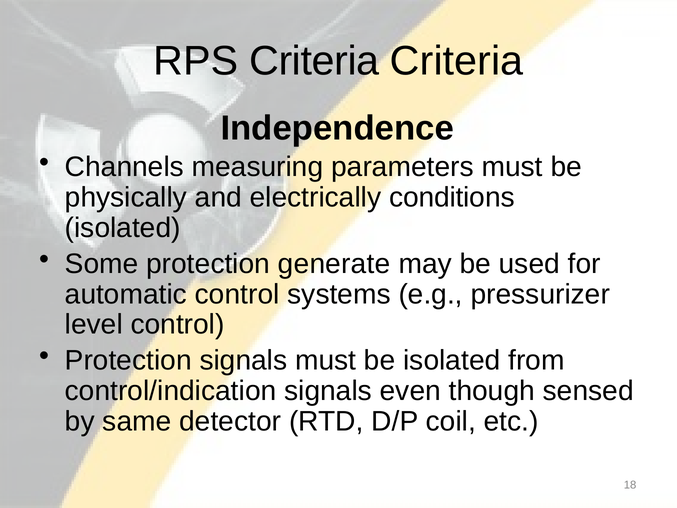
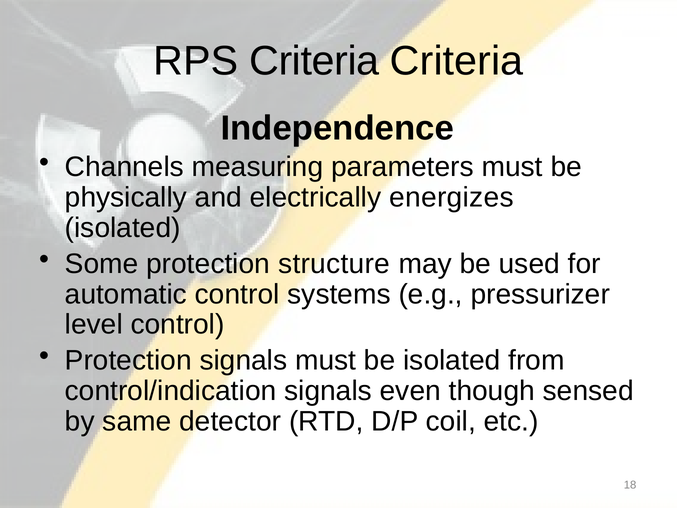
conditions: conditions -> energizes (452, 197)
generate: generate -> structure (334, 264)
